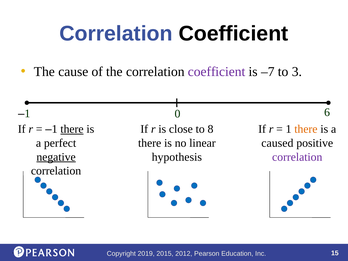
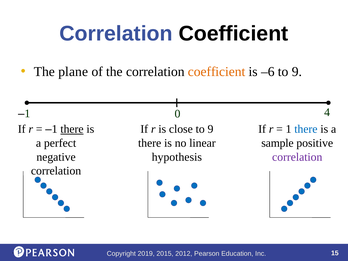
cause: cause -> plane (73, 72)
coefficient colour: purple -> orange (217, 72)
–7: –7 -> –6 (268, 72)
3: 3 -> 9 (297, 72)
6: 6 -> 4 (327, 112)
close to 8: 8 -> 9 (210, 129)
there colour: orange -> blue (306, 129)
caused: caused -> sample (277, 143)
negative underline: present -> none (56, 157)
